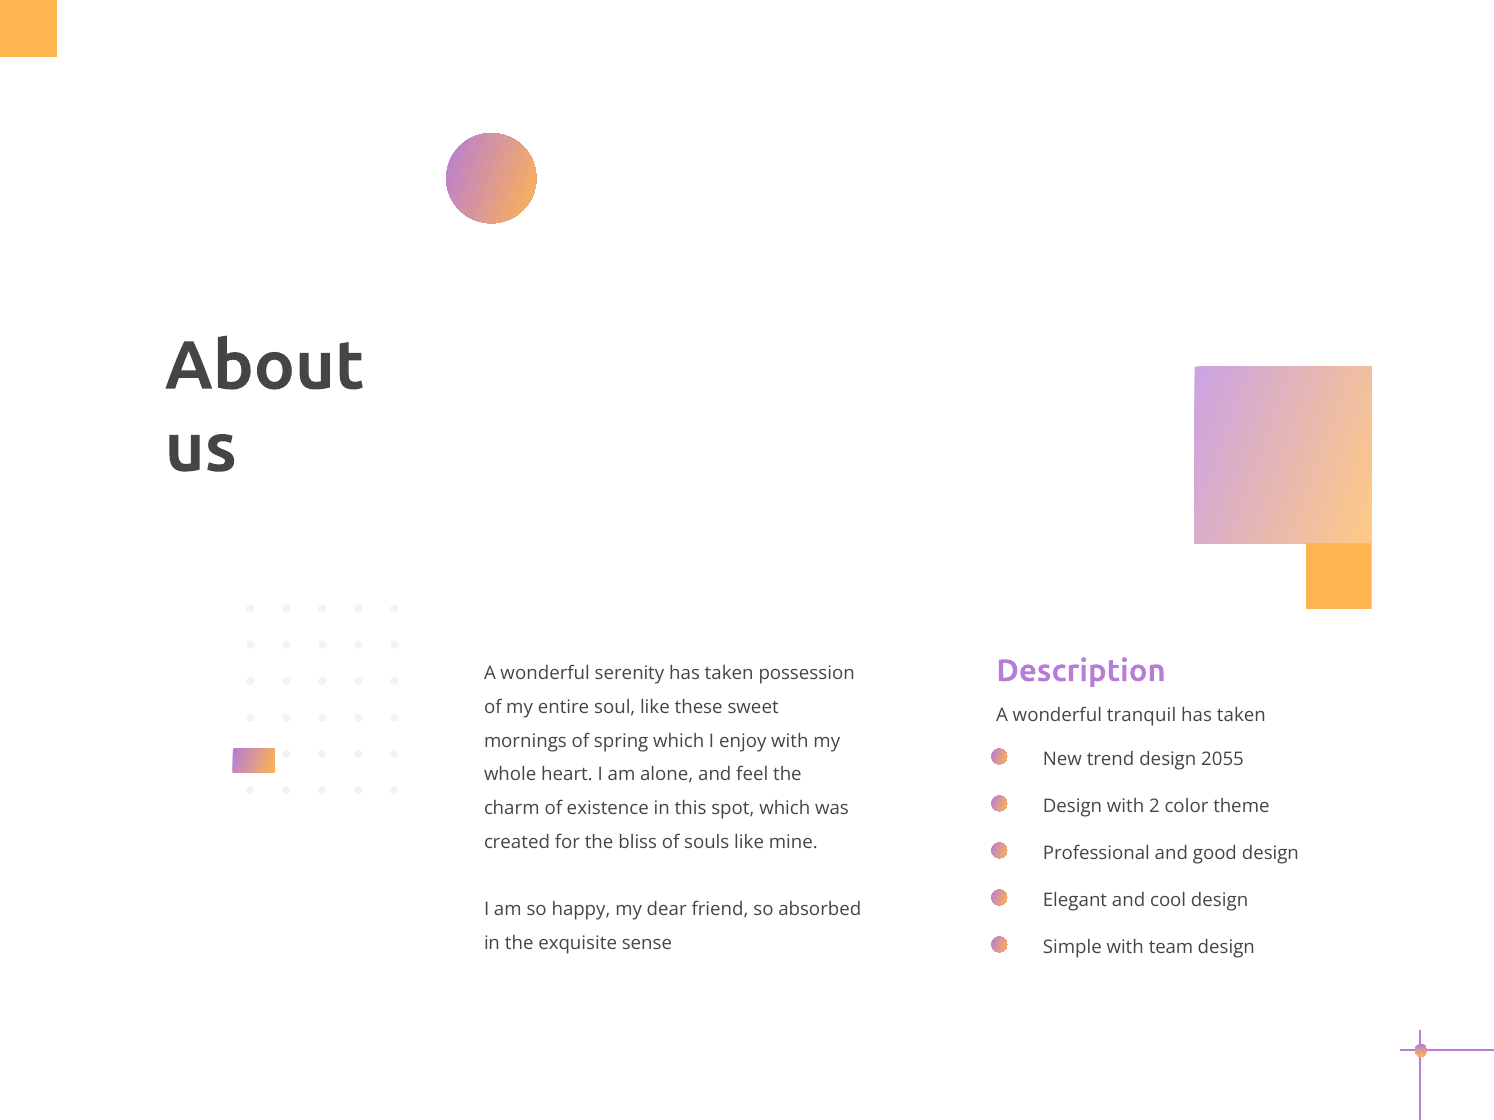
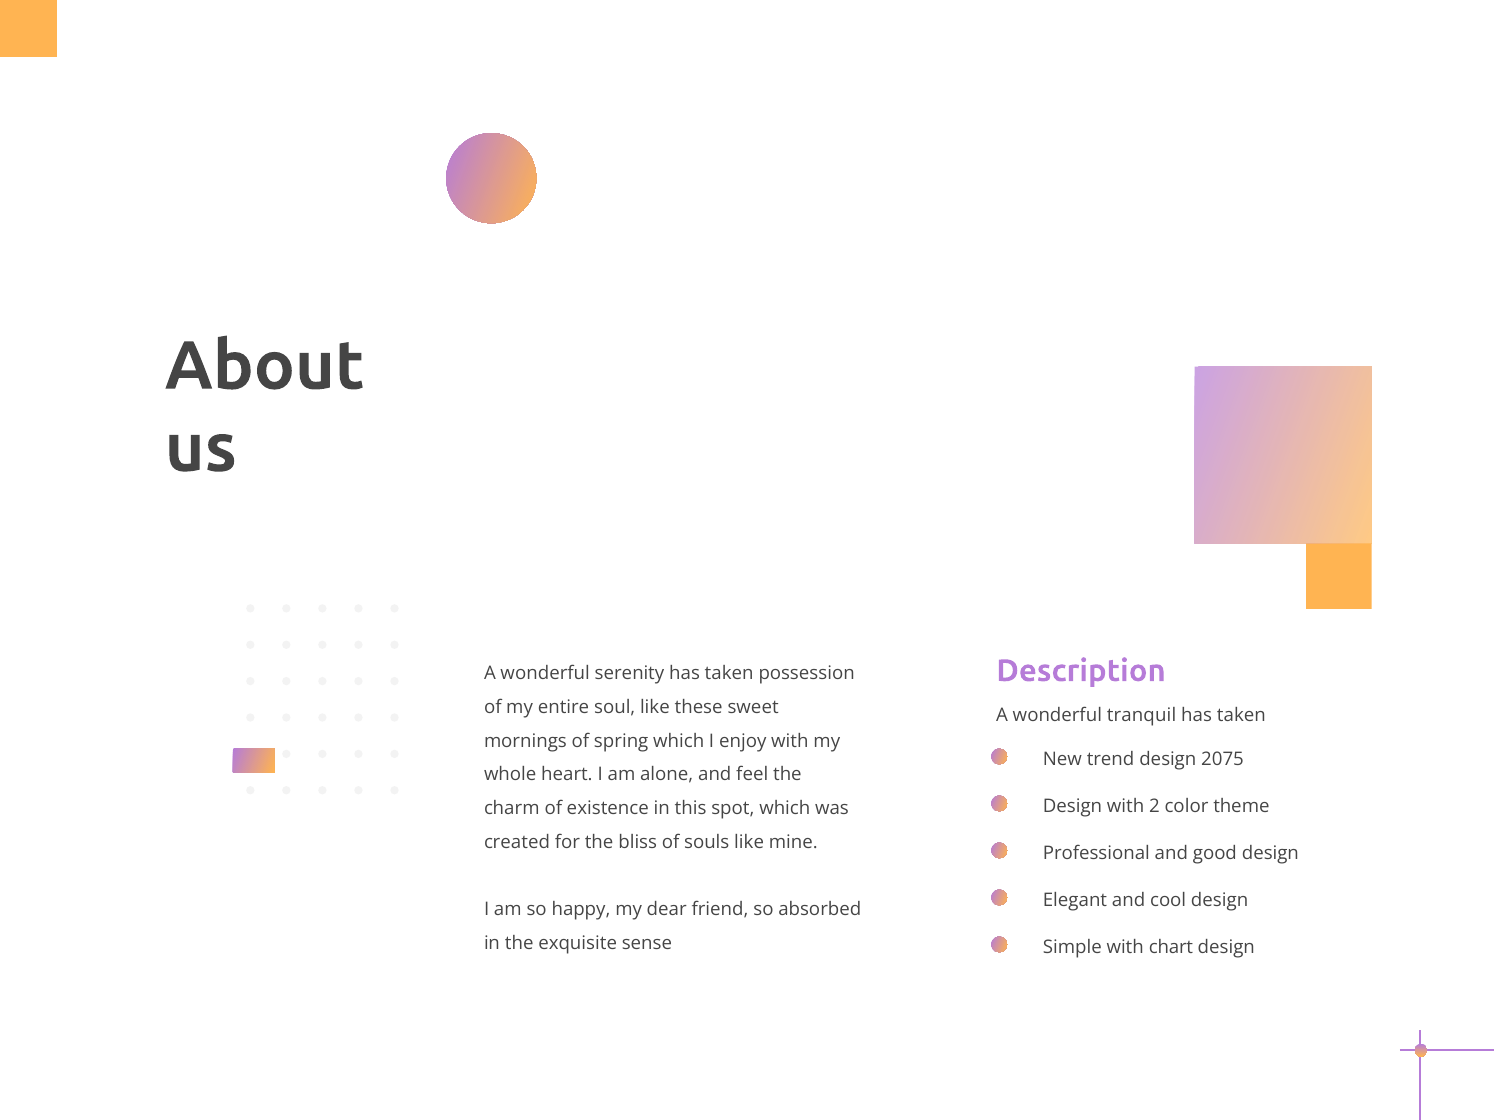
2055: 2055 -> 2075 (1223, 759)
team: team -> chart (1171, 947)
